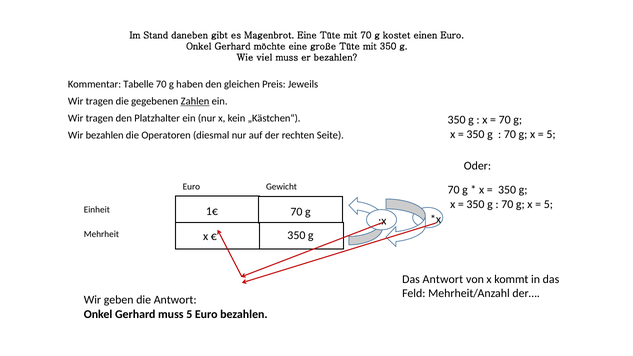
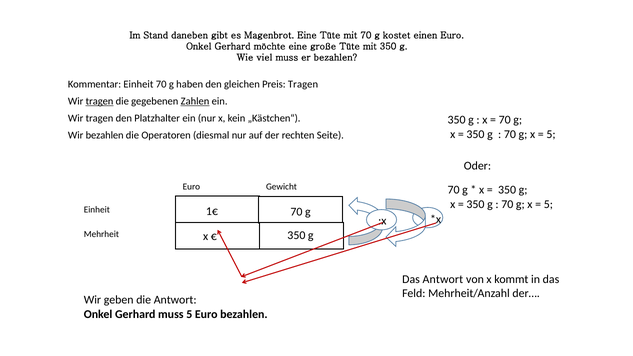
Kommentar Tabelle: Tabelle -> Einheit (138, 84)
Preis Jeweils: Jeweils -> Tragen (303, 84)
tragen underline: none -> present (100, 101)
